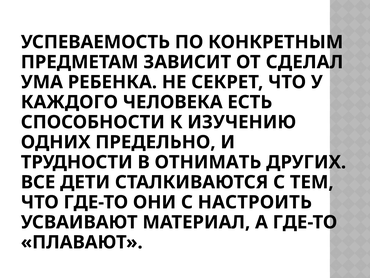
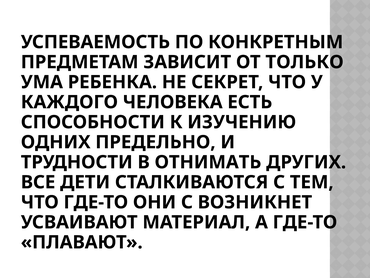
СДЕЛАЛ: СДЕЛАЛ -> ТОЛЬКО (305, 62)
НАСТРОИТЬ: НАСТРОИТЬ -> ВОЗНИКНЕТ (255, 202)
